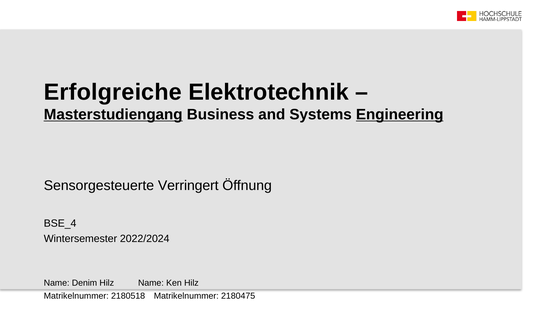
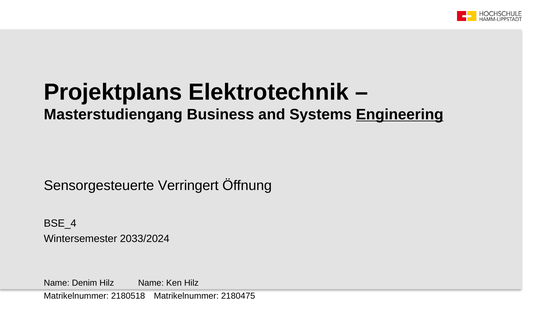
Erfolgreiche: Erfolgreiche -> Projektplans (113, 92)
Masterstudiengang underline: present -> none (113, 115)
2022/2024: 2022/2024 -> 2033/2024 (145, 239)
